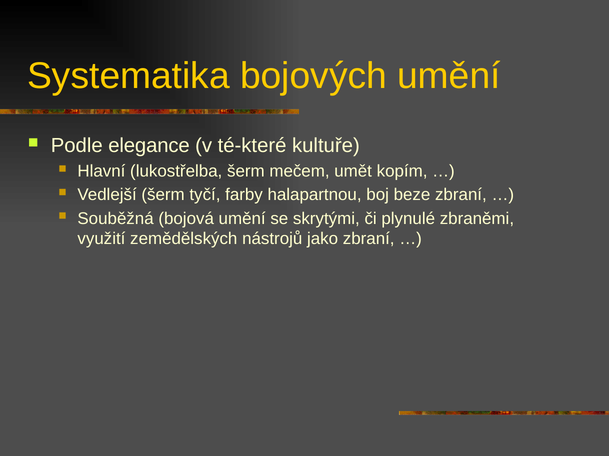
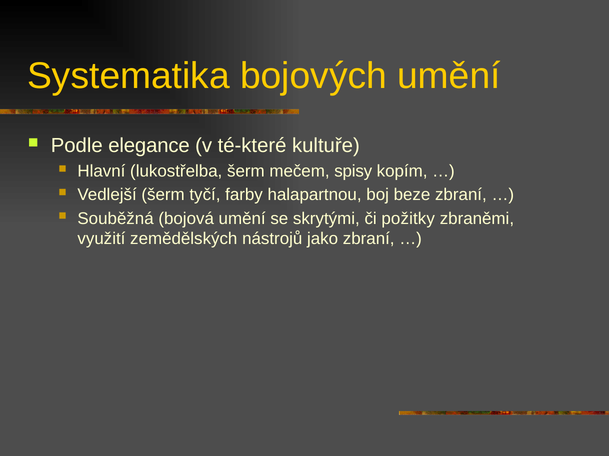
umět: umět -> spisy (353, 171)
plynulé: plynulé -> požitky (408, 219)
